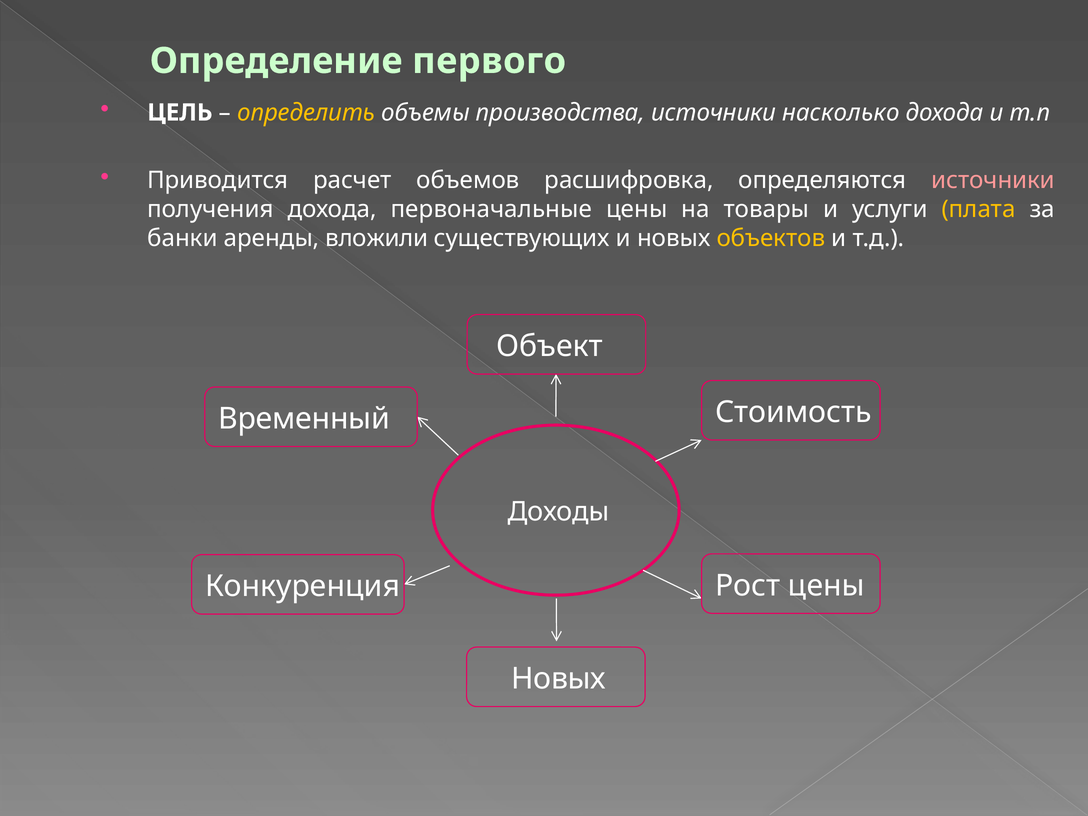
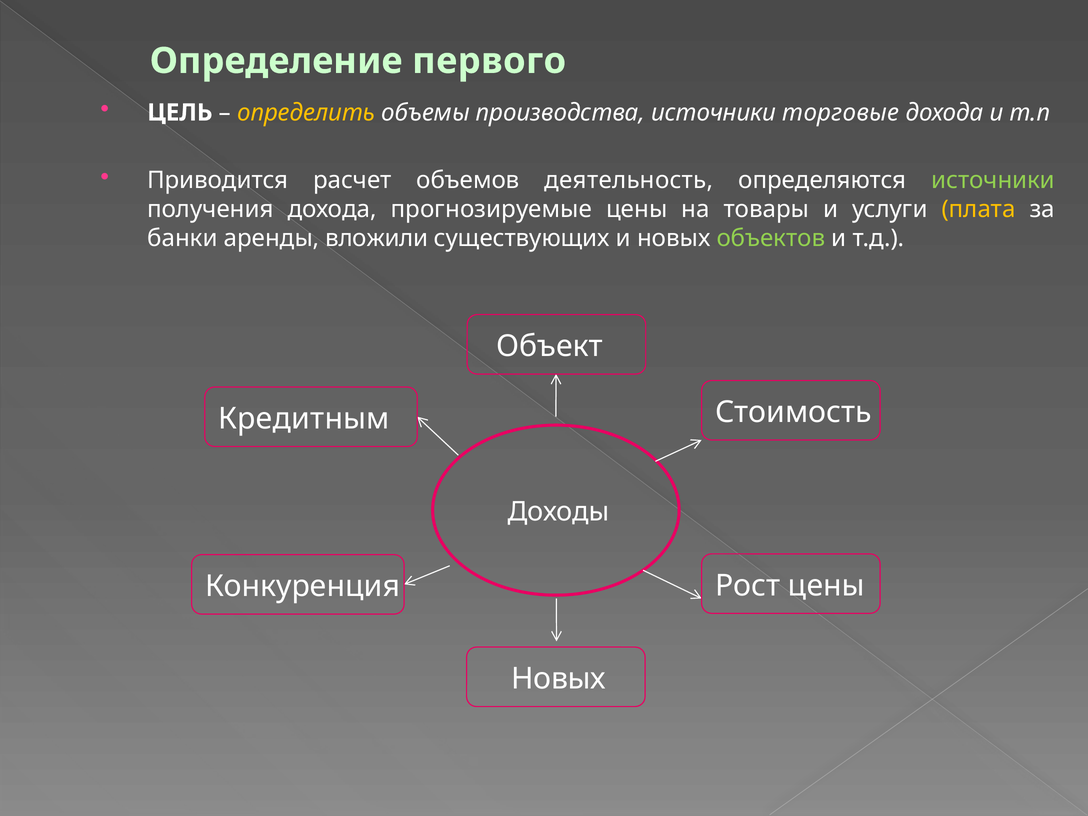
насколько: насколько -> торговые (841, 113)
расшифровка: расшифровка -> деятельность (629, 180)
источники colour: pink -> light green (993, 180)
первоначальные: первоначальные -> прогнозируемые (491, 209)
объектов colour: yellow -> light green (771, 238)
Временный: Временный -> Кредитным (304, 419)
